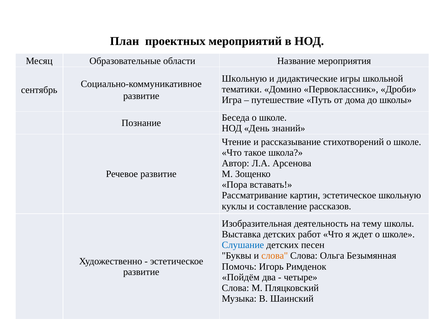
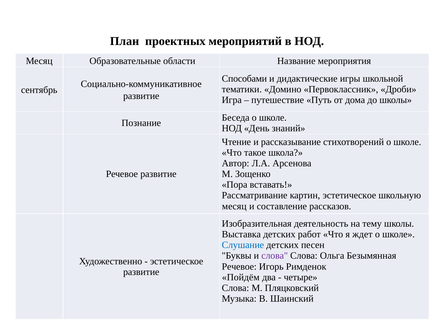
Школьную: Школьную -> Способами (244, 78)
куклы: куклы -> месяц (234, 206)
слова colour: orange -> purple (275, 255)
Помочь: Помочь -> Речевое (239, 266)
